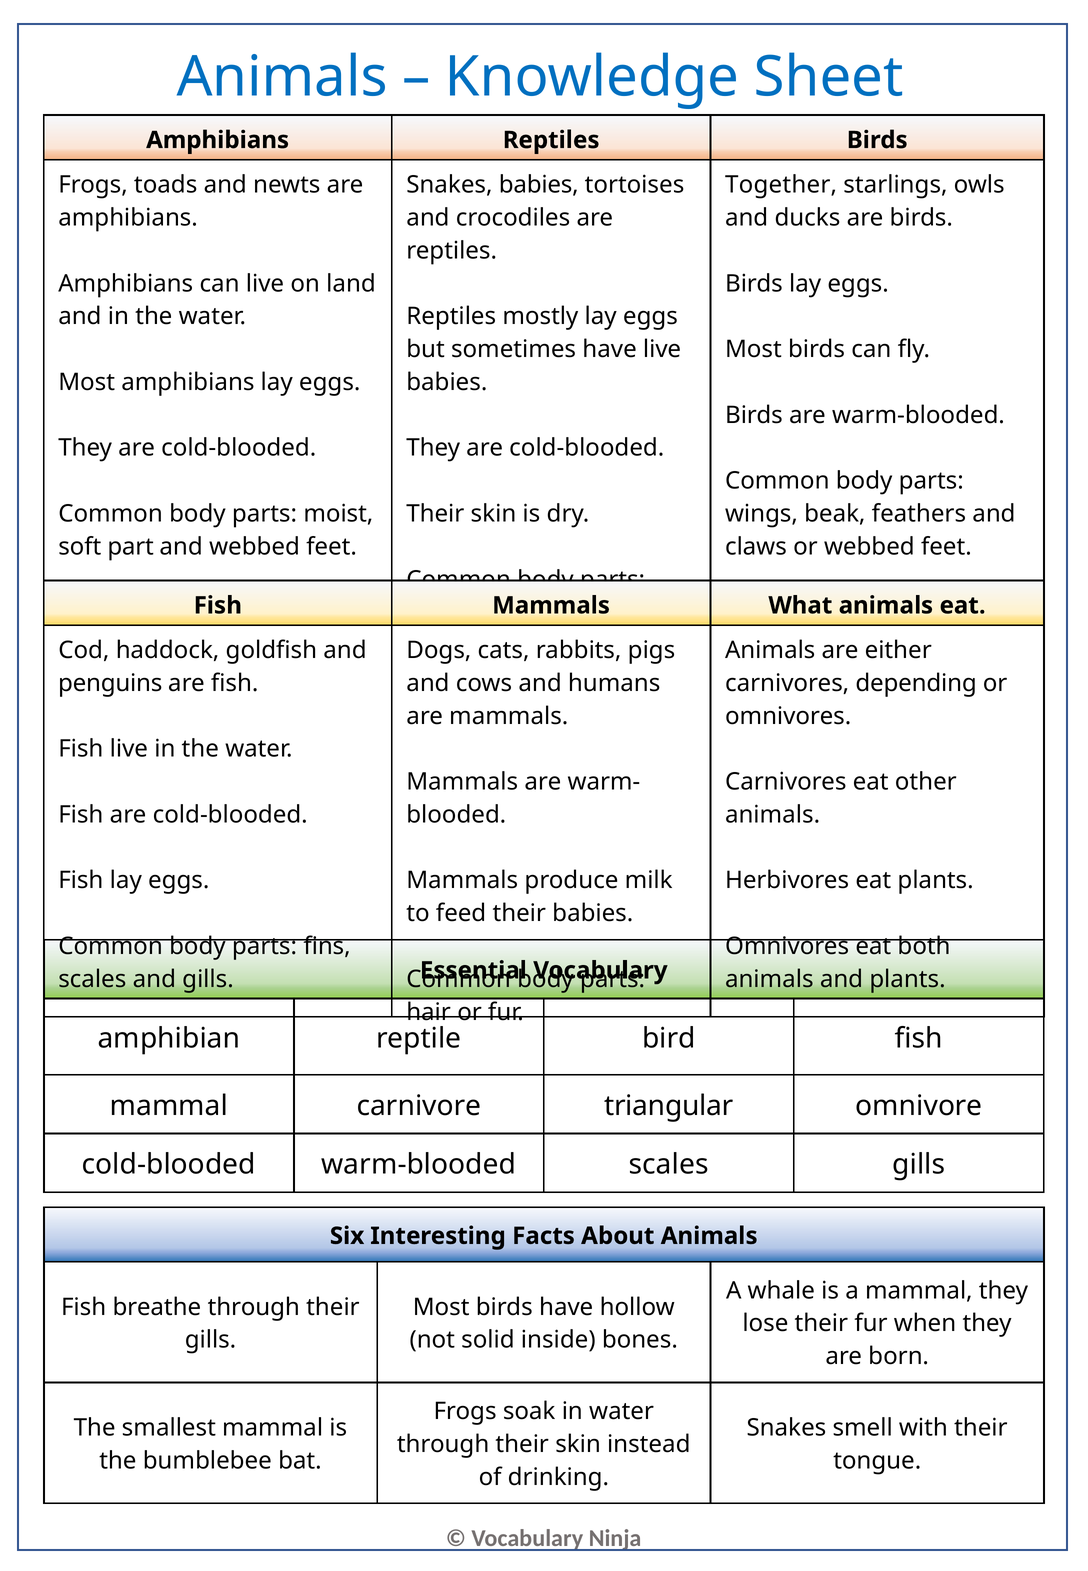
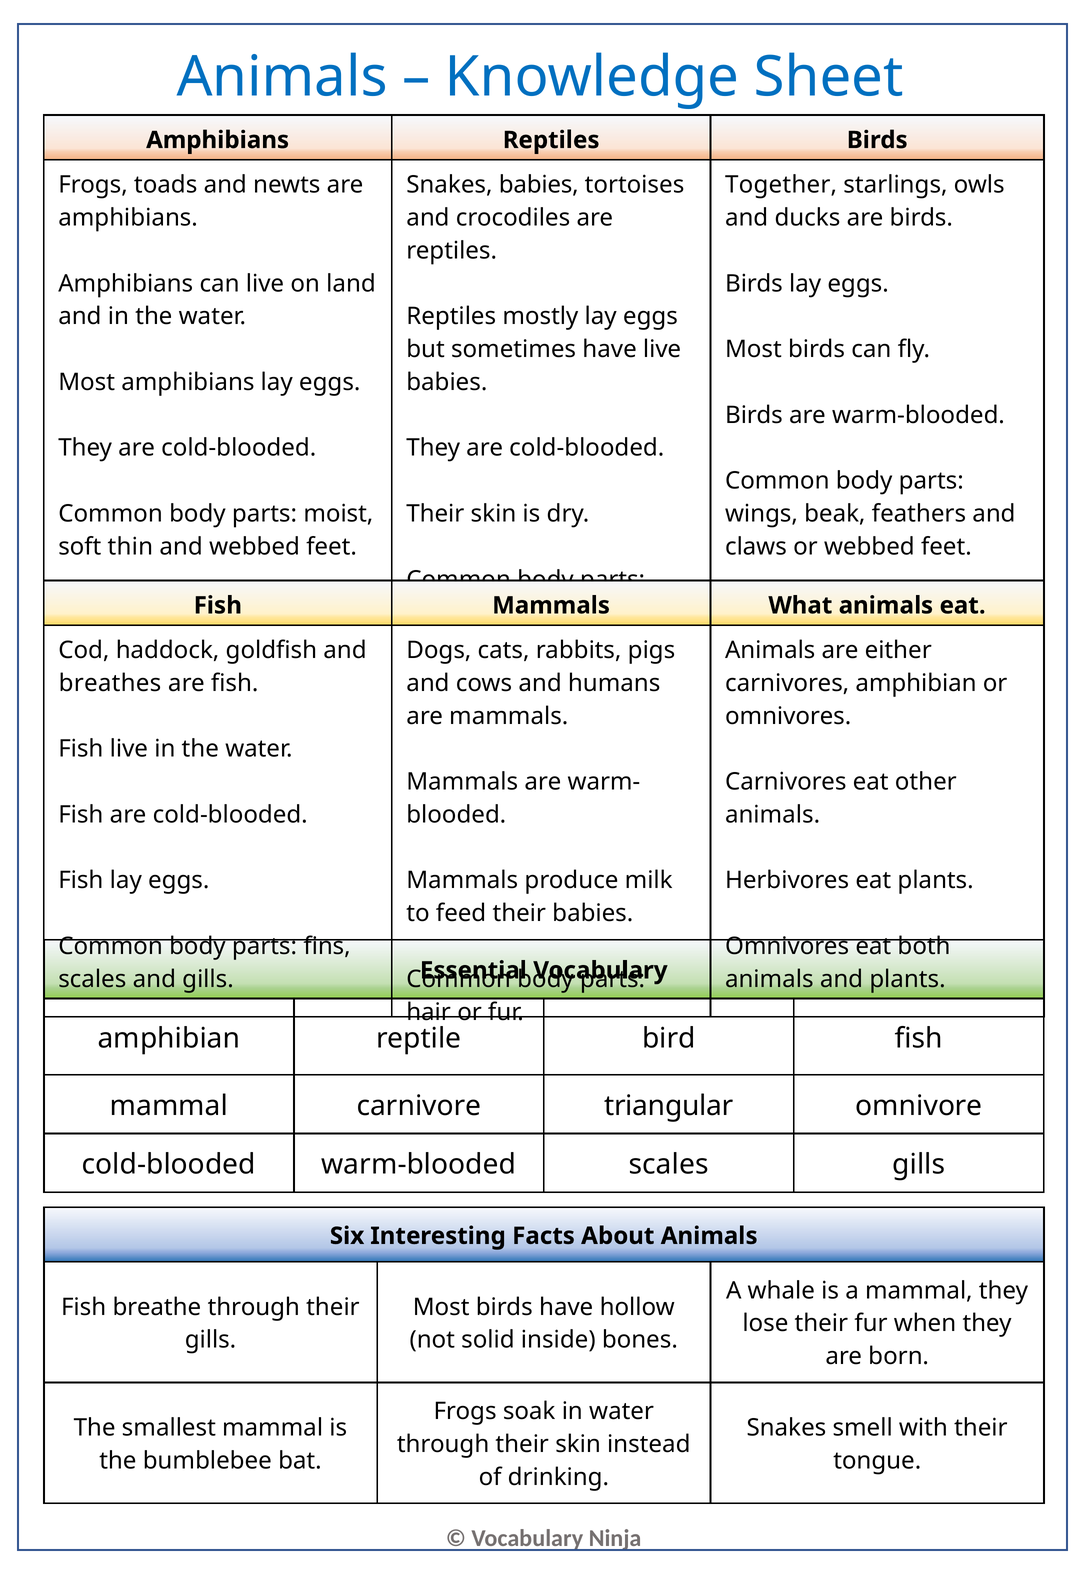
part: part -> thin (130, 547)
penguins: penguins -> breathes (110, 683)
carnivores depending: depending -> amphibian (916, 683)
